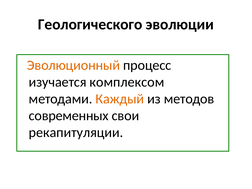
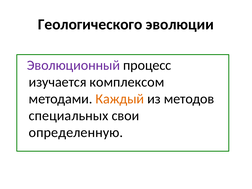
Эволюционный colour: orange -> purple (73, 65)
современных: современных -> специальных (69, 116)
рекапитуляции: рекапитуляции -> определенную (76, 132)
